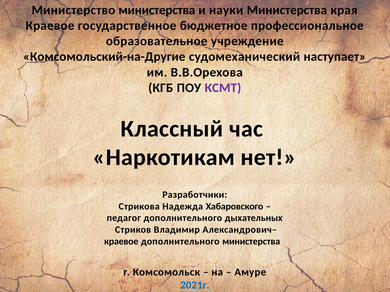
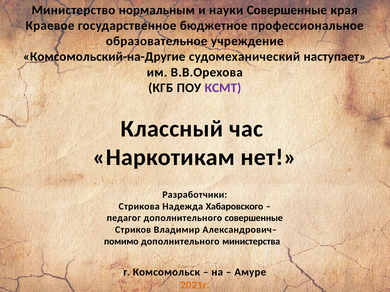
Министерство министерства: министерства -> нормальным (157, 10)
науки Министерства: Министерства -> Совершенные (287, 10)
дополнительного дыхательных: дыхательных -> совершенные (254, 218)
краевое: краевое -> помимо (121, 242)
2021г colour: blue -> orange (195, 285)
